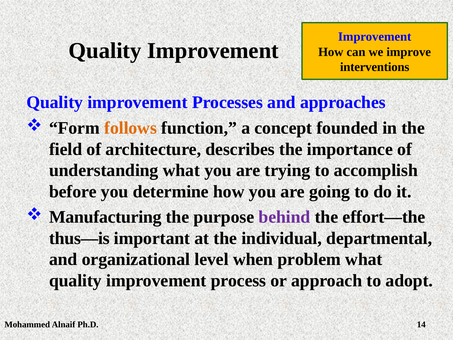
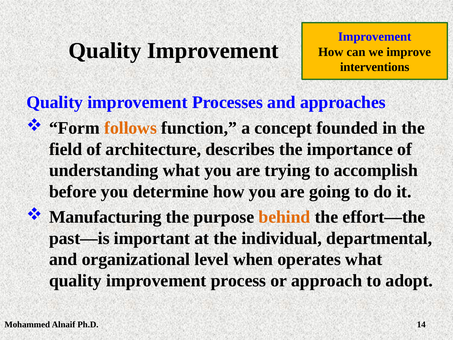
behind colour: purple -> orange (284, 217)
thus—is: thus—is -> past—is (79, 238)
problem: problem -> operates (309, 259)
